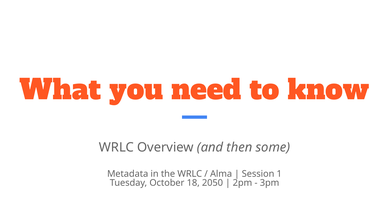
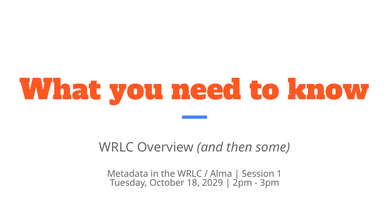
2050: 2050 -> 2029 (212, 183)
